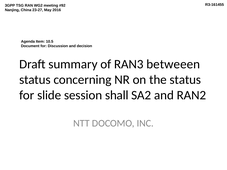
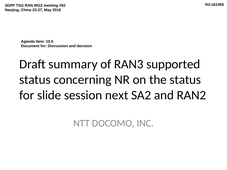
betweeen: betweeen -> supported (173, 64)
shall: shall -> next (117, 95)
